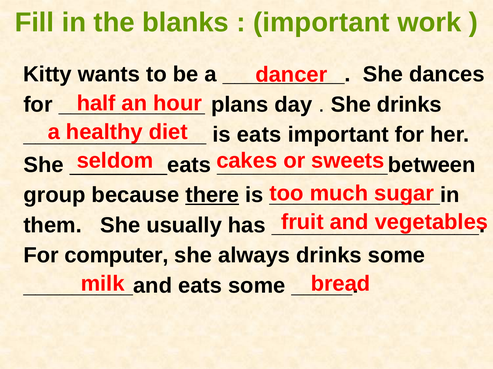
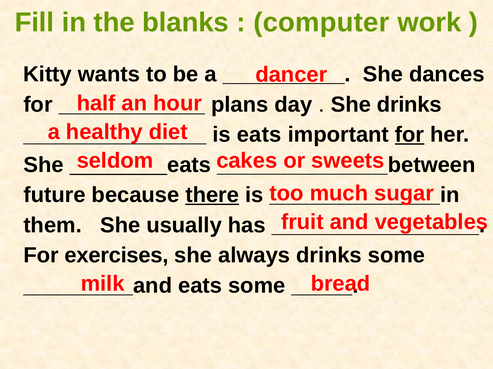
important: important -> computer (321, 22)
for underline: none -> present (410, 135)
group: group -> future (54, 195)
computer: computer -> exercises (117, 256)
